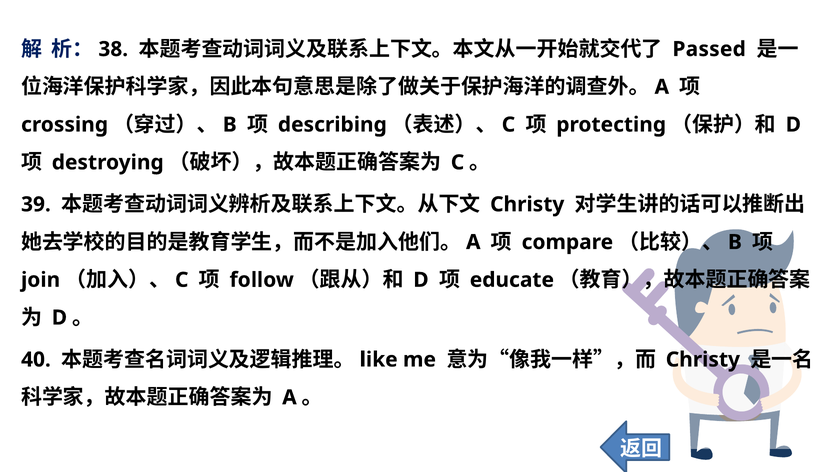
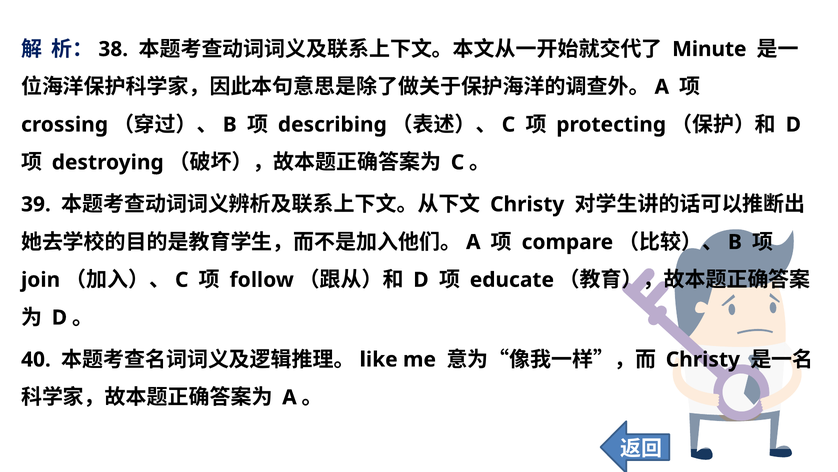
Passed: Passed -> Minute (709, 49)
